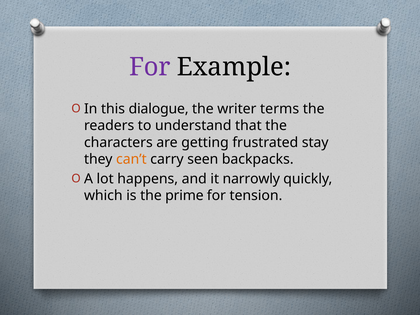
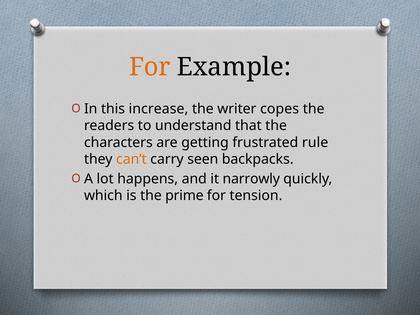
For colour: purple -> orange (150, 67)
dialogue: dialogue -> increase (158, 109)
terms: terms -> copes (280, 109)
stay: stay -> rule (315, 142)
